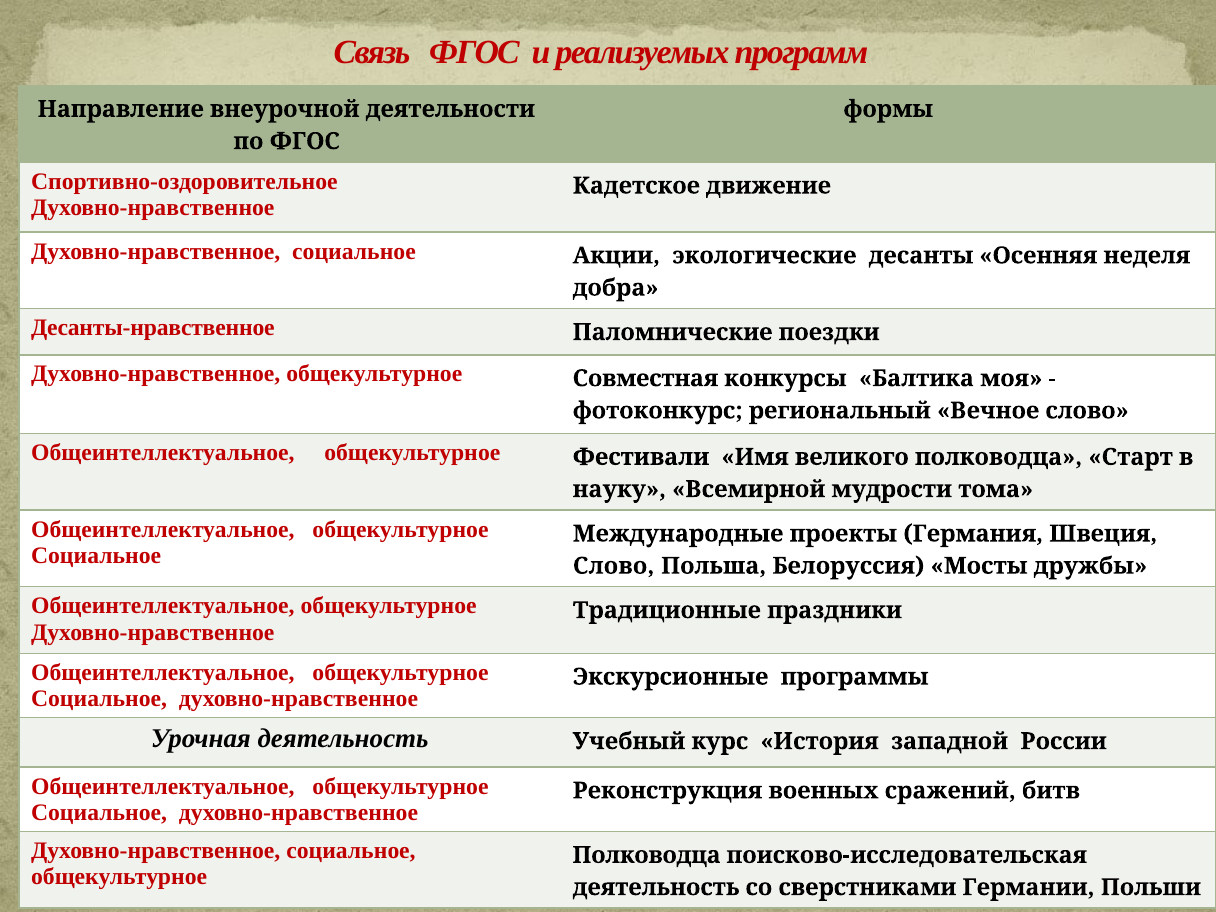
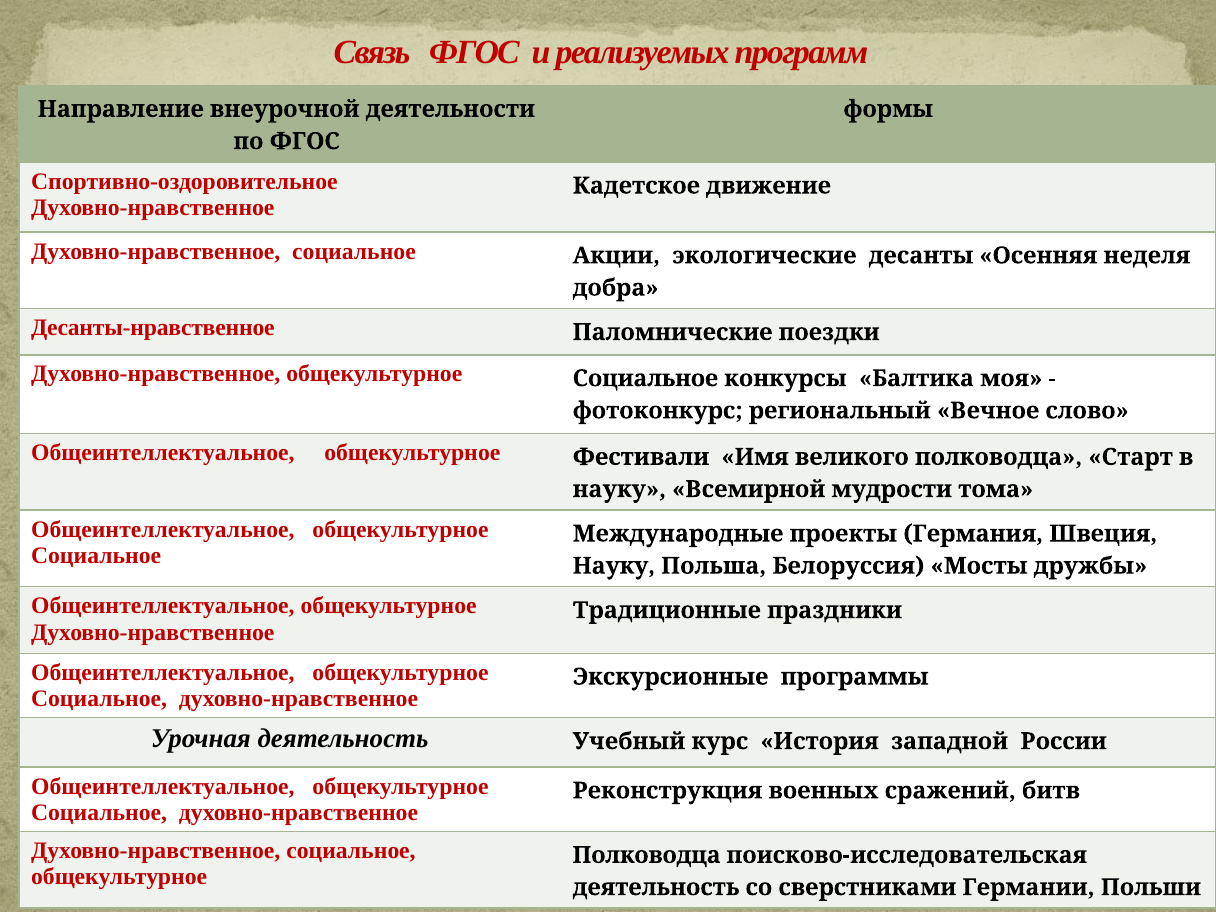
Духовно-нравственное общекультурное Совместная: Совместная -> Социальное (645, 378)
Слово: Слово -> Науку (614, 566)
